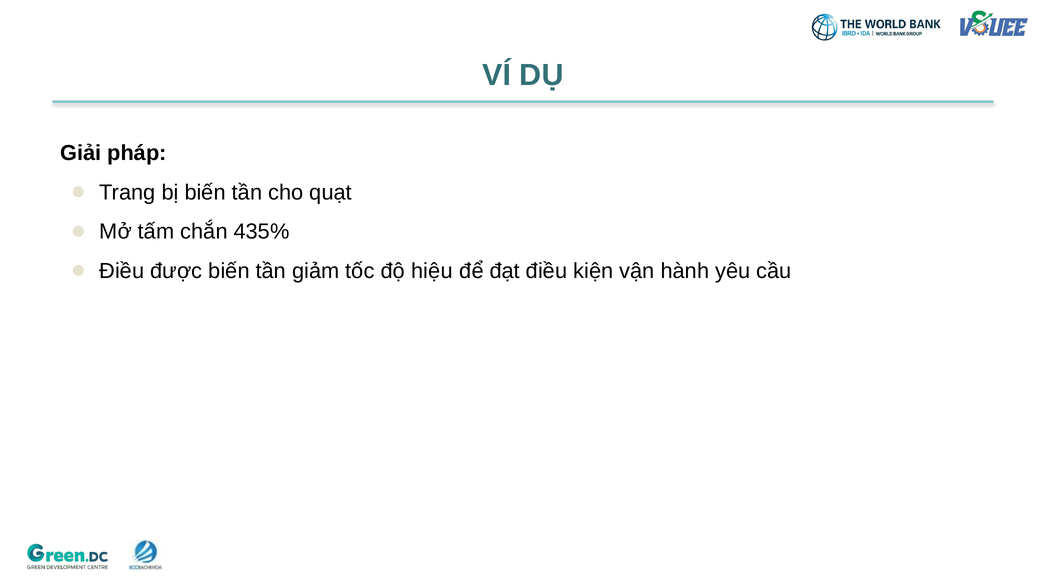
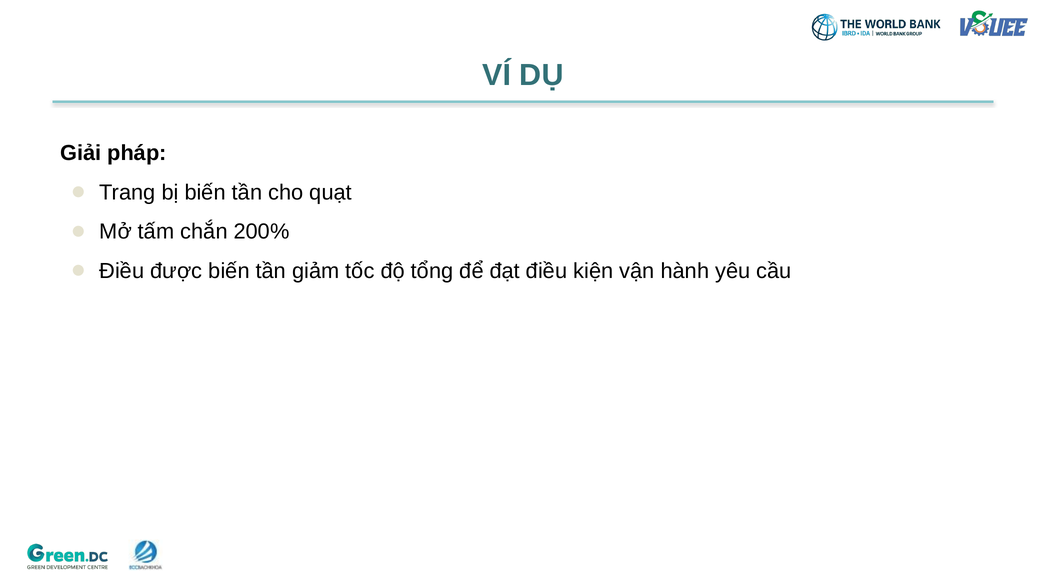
435%: 435% -> 200% (262, 232)
hiệu: hiệu -> tổng (432, 271)
